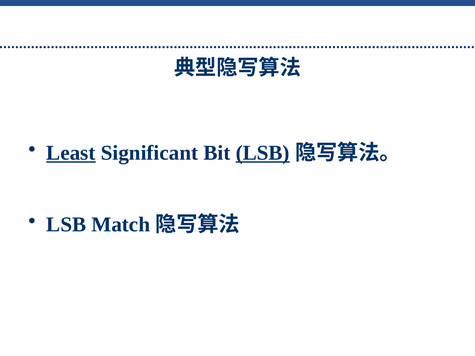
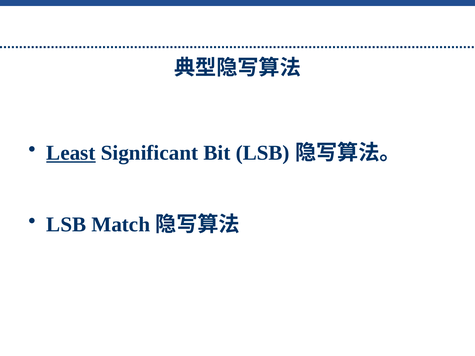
LSB underline: present -> none (263, 153)
